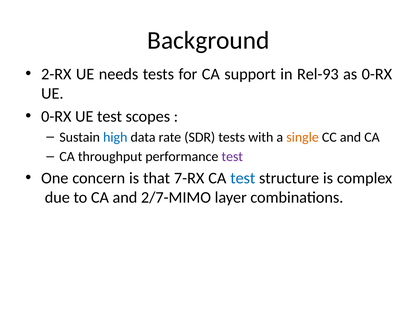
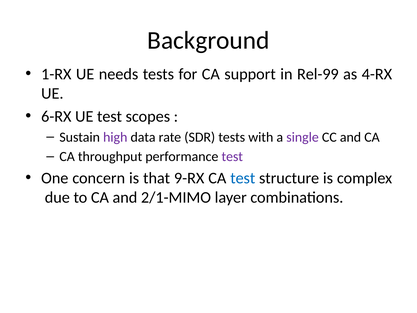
2-RX: 2-RX -> 1-RX (56, 74)
Rel-93: Rel-93 -> Rel-99 (318, 74)
as 0-RX: 0-RX -> 4-RX (377, 74)
0-RX: 0-RX -> 6-RX (56, 116)
high colour: blue -> purple (115, 137)
single colour: orange -> purple (303, 137)
7-RX: 7-RX -> 9-RX (189, 178)
2/7-MIMO: 2/7-MIMO -> 2/1-MIMO (176, 197)
